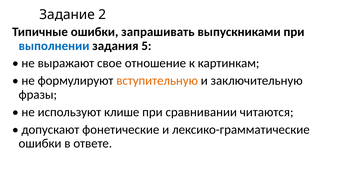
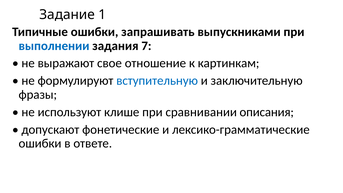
2: 2 -> 1 (102, 15)
5: 5 -> 7 (146, 46)
вступительную colour: orange -> blue (157, 81)
читаются: читаются -> описания (267, 112)
